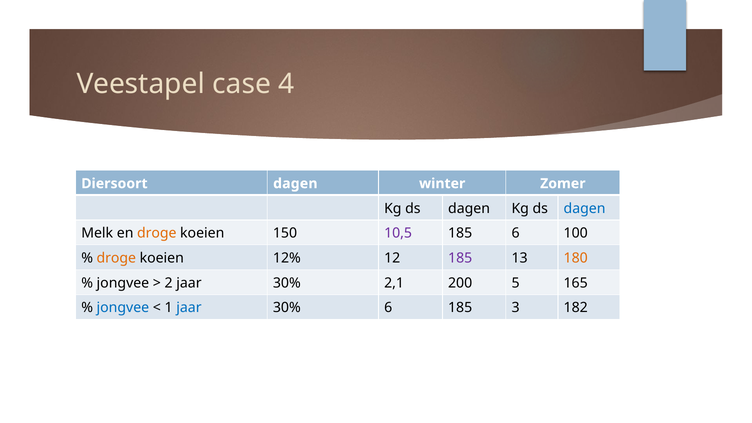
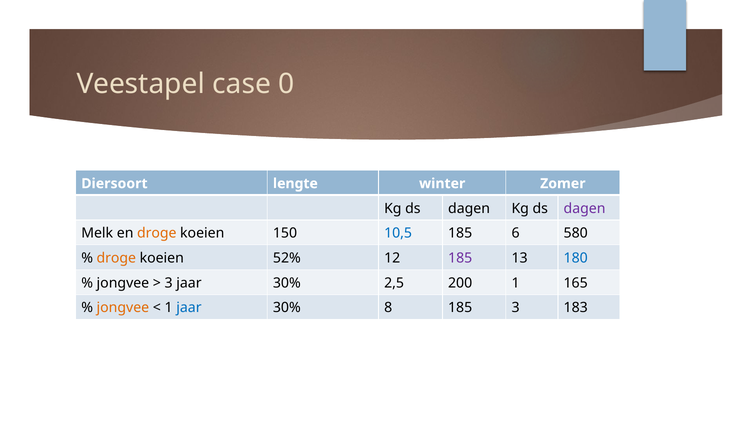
4: 4 -> 0 (286, 84)
Diersoort dagen: dagen -> lengte (295, 184)
dagen colour: blue -> purple (585, 208)
10,5 colour: purple -> blue (398, 233)
100: 100 -> 580 (576, 233)
12%: 12% -> 52% (287, 258)
180 colour: orange -> blue (576, 258)
2: 2 -> 3 (169, 283)
2,1: 2,1 -> 2,5 (394, 283)
200 5: 5 -> 1 (516, 283)
jongvee colour: blue -> orange (123, 308)
30% 6: 6 -> 8 (388, 308)
182: 182 -> 183 (576, 308)
